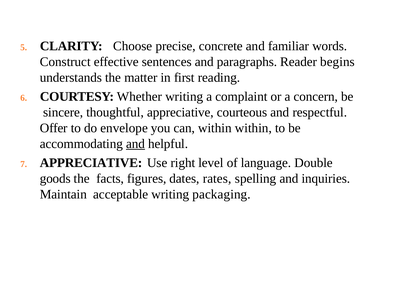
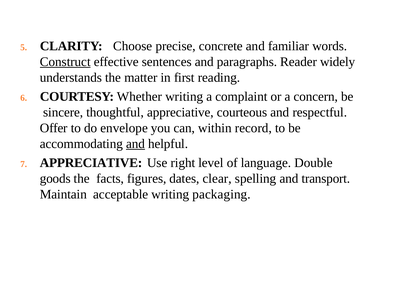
Construct underline: none -> present (65, 62)
begins: begins -> widely (338, 62)
within within: within -> record (253, 128)
rates: rates -> clear (217, 178)
inquiries: inquiries -> transport (326, 178)
